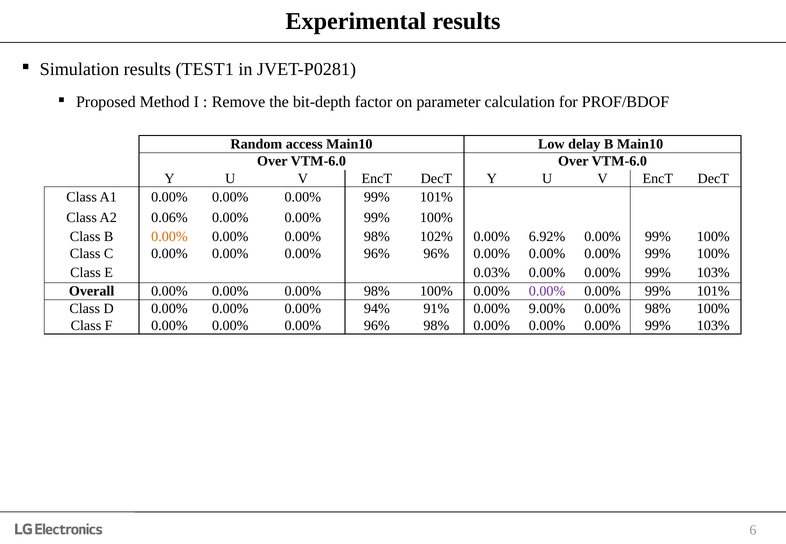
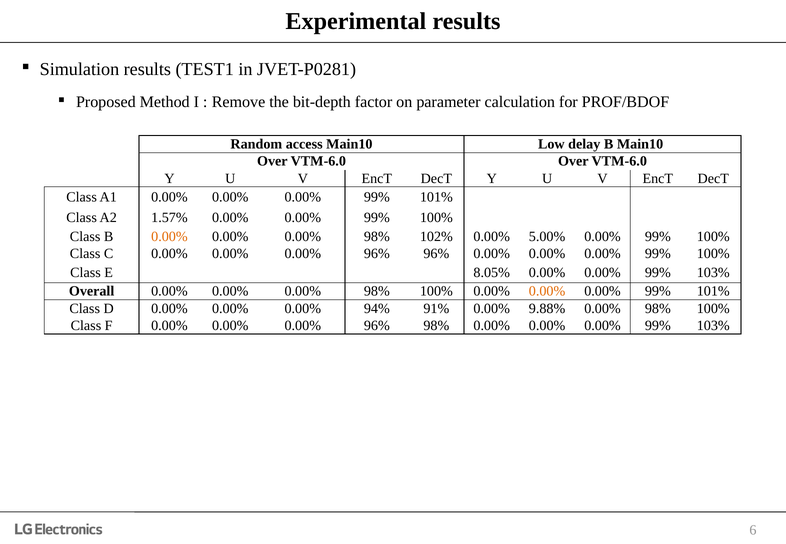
0.06%: 0.06% -> 1.57% (169, 218)
6.92%: 6.92% -> 5.00% (547, 237)
0.03%: 0.03% -> 8.05% (492, 273)
0.00% colour: purple -> orange (547, 291)
9.00%: 9.00% -> 9.88% (547, 308)
